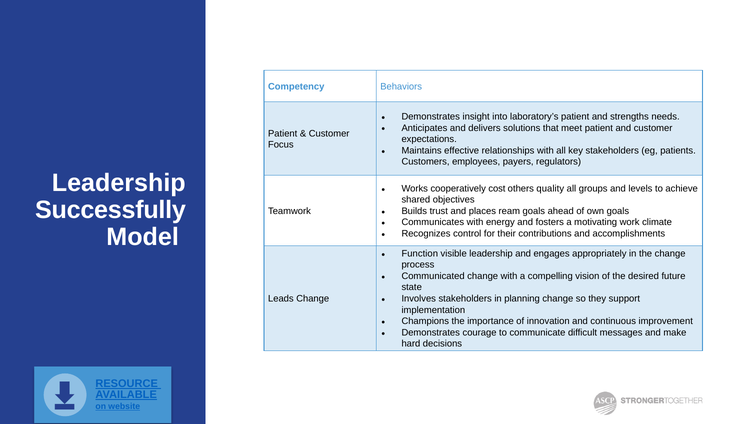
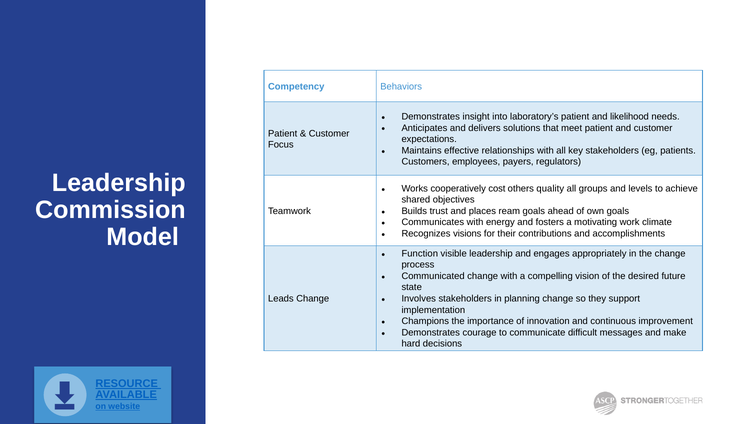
strengths: strengths -> likelihood (629, 116)
Successfully: Successfully -> Commission (110, 210)
control: control -> visions (467, 233)
